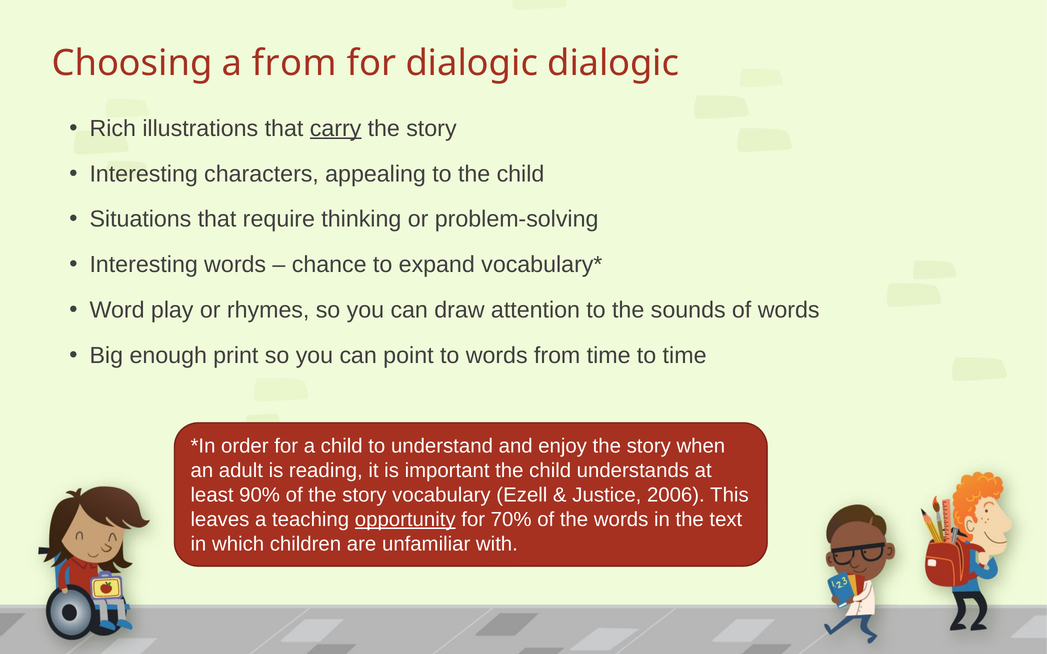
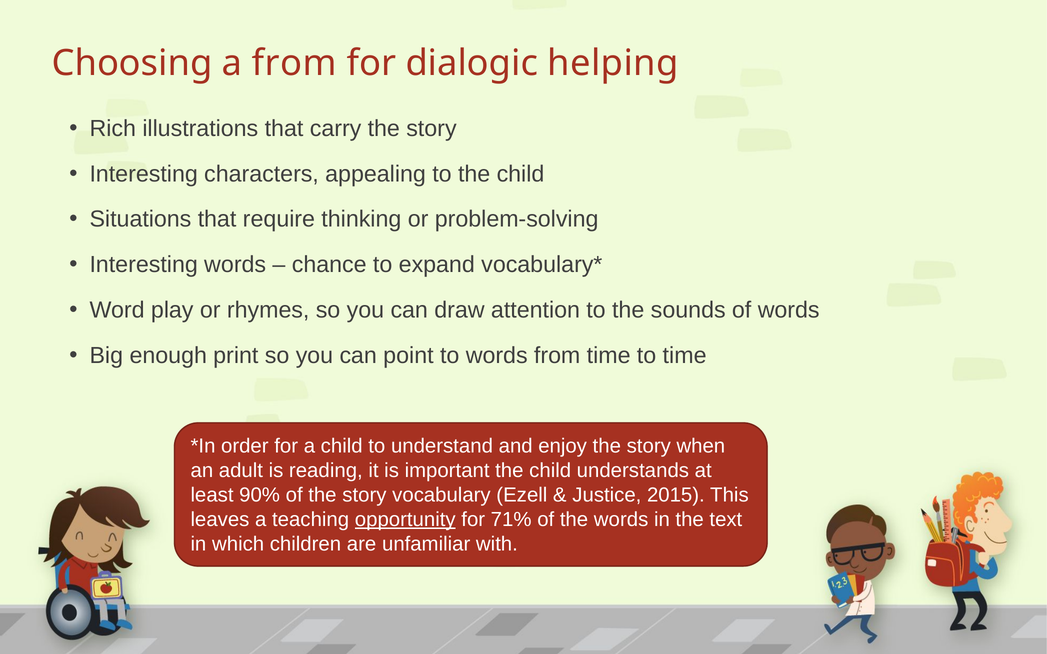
dialogic dialogic: dialogic -> helping (613, 63)
carry underline: present -> none (336, 128)
2006: 2006 -> 2015 (676, 495)
70%: 70% -> 71% (511, 520)
